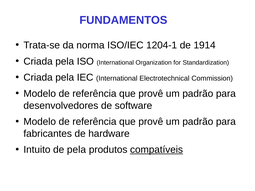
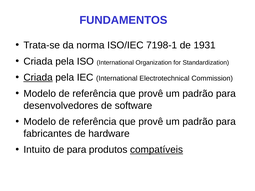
1204-1: 1204-1 -> 7198-1 (162, 45)
1914: 1914 -> 1931 (205, 45)
Criada underline: none -> present (38, 78)
de pela: pela -> para (77, 150)
